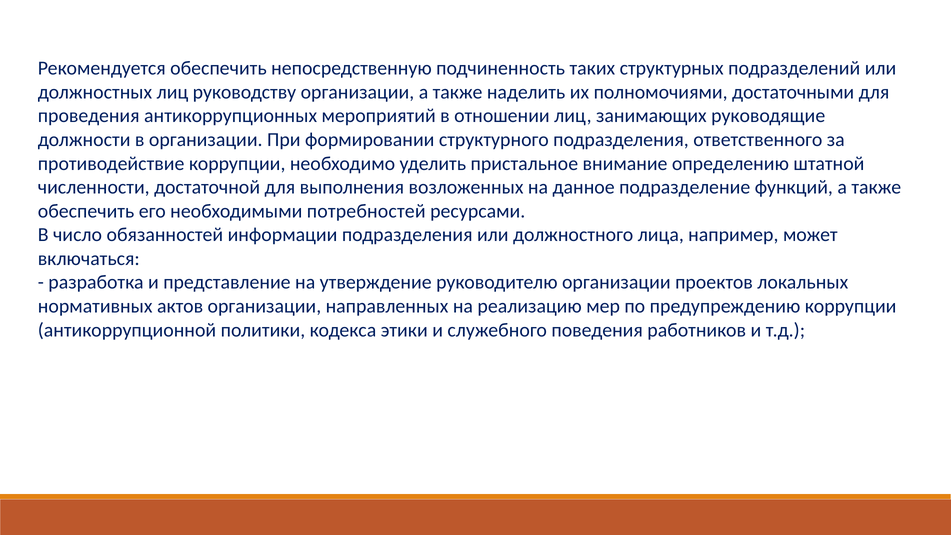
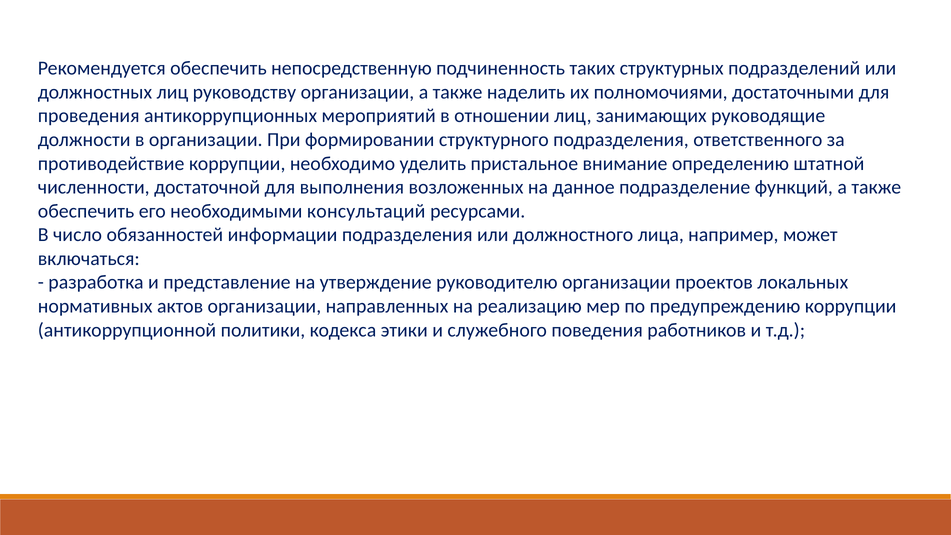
потребностей: потребностей -> консультаций (366, 211)
